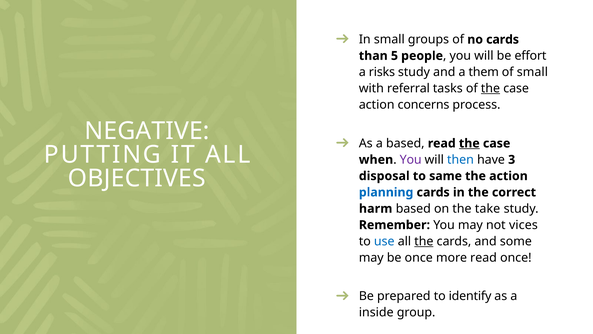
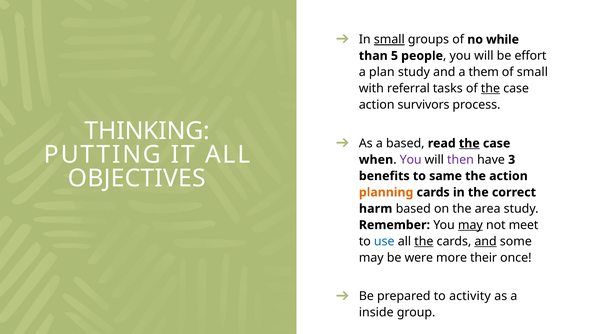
small underline: none -> present (389, 39)
no cards: cards -> while (503, 39)
risks: risks -> plan (382, 72)
concerns: concerns -> survivors (424, 105)
NEGATIVE: NEGATIVE -> THINKING (147, 131)
then colour: blue -> purple (460, 159)
disposal: disposal -> benefits (384, 176)
planning colour: blue -> orange (386, 192)
take: take -> area (488, 208)
may underline: none -> present (470, 225)
vices: vices -> meet (524, 225)
and underline: none -> present (486, 241)
be once: once -> were (419, 257)
more read: read -> their (484, 257)
identify: identify -> activity (470, 296)
